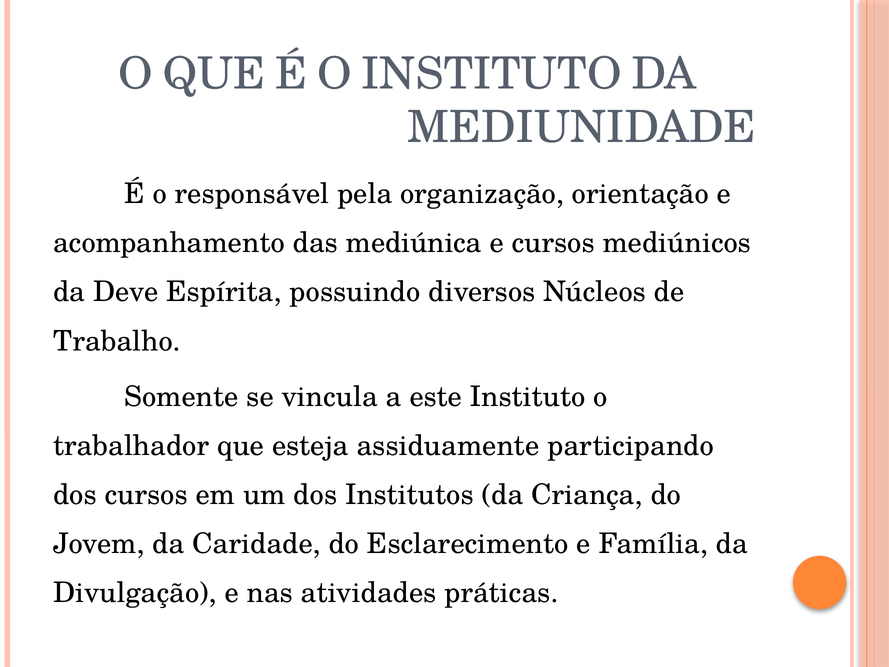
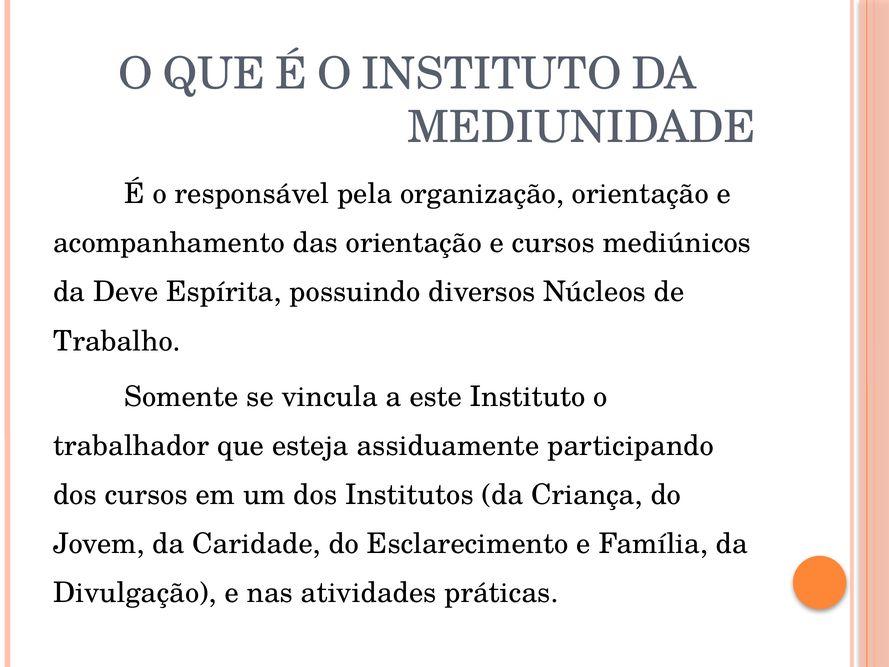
das mediúnica: mediúnica -> orientação (414, 243)
